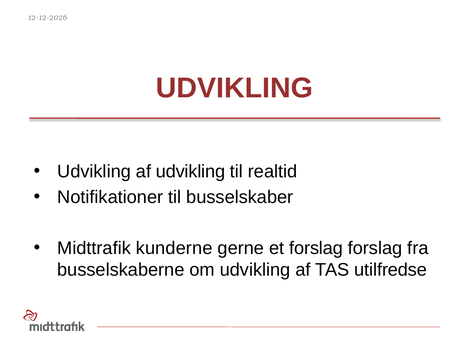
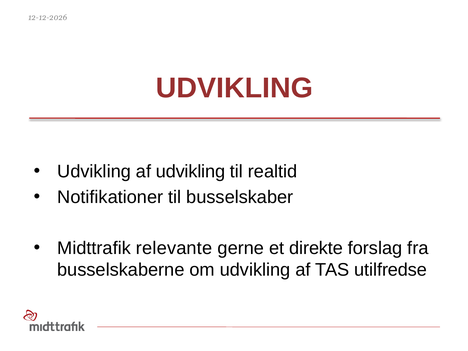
kunderne: kunderne -> relevante (174, 248)
et forslag: forslag -> direkte (316, 248)
